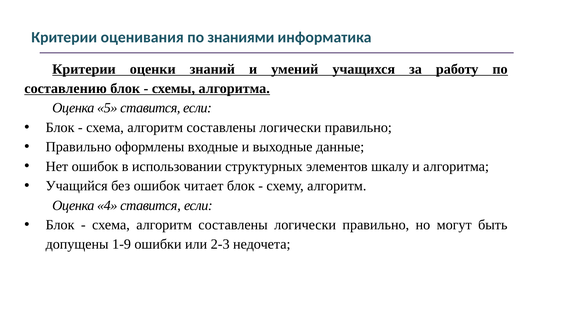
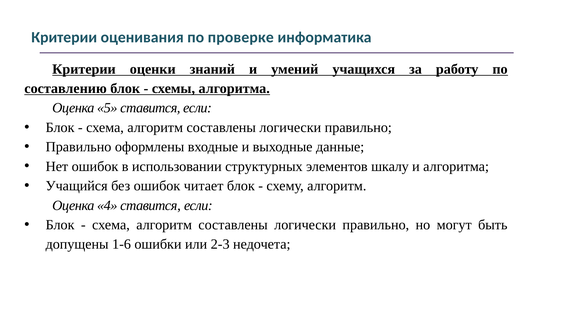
знаниями: знаниями -> проверке (241, 37)
1-9: 1-9 -> 1-6 (122, 244)
